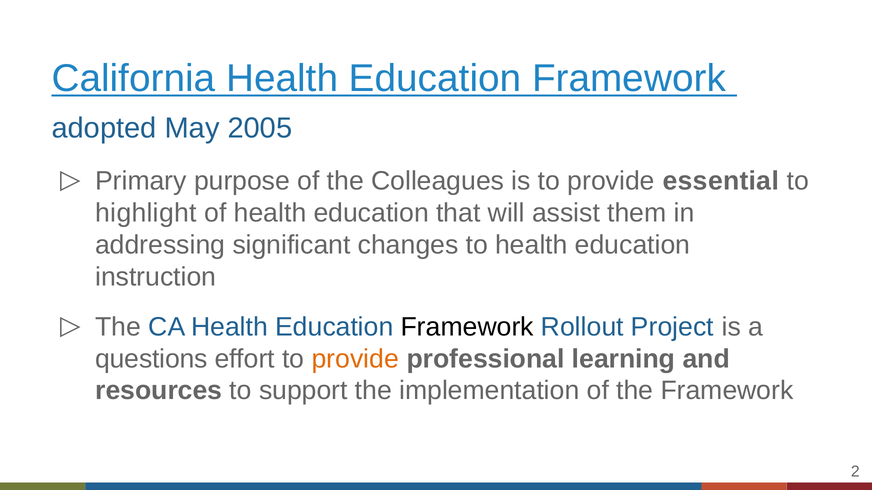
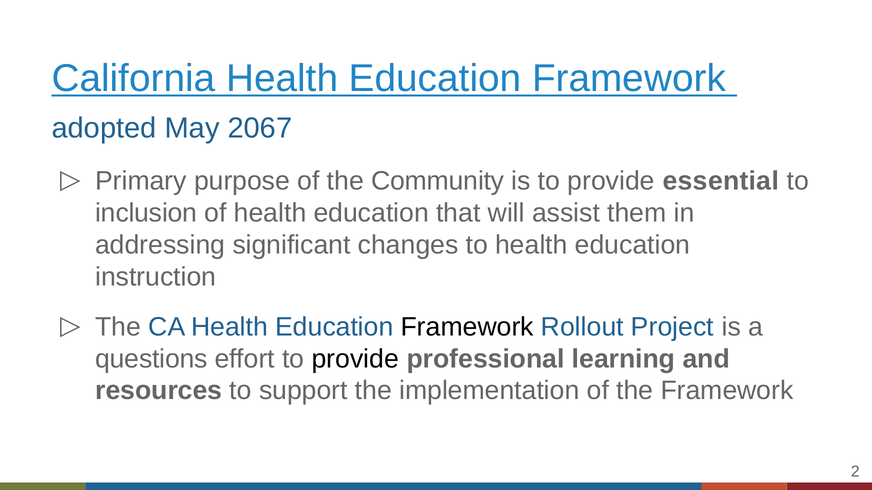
2005: 2005 -> 2067 (260, 128)
Colleagues: Colleagues -> Community (438, 181)
highlight: highlight -> inclusion (146, 213)
provide colour: orange -> black (355, 359)
